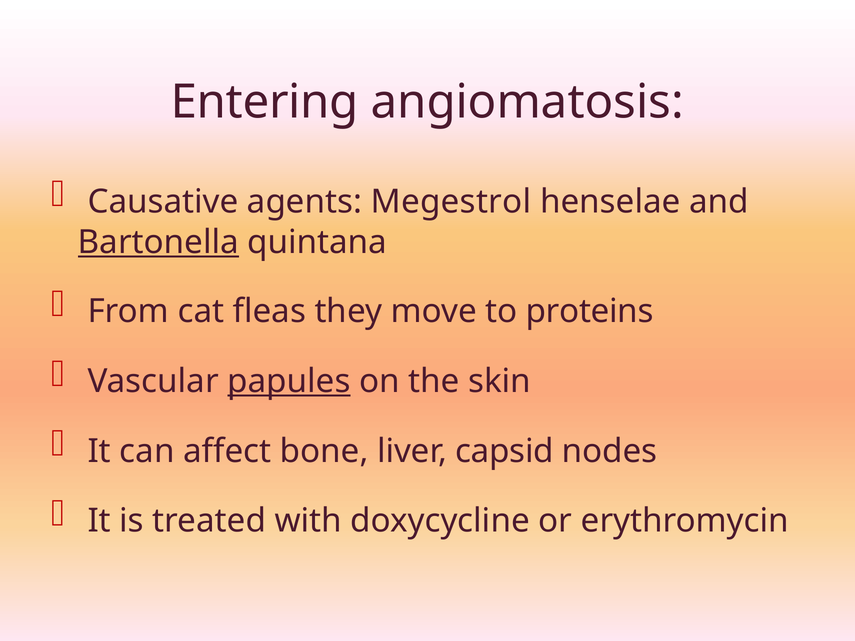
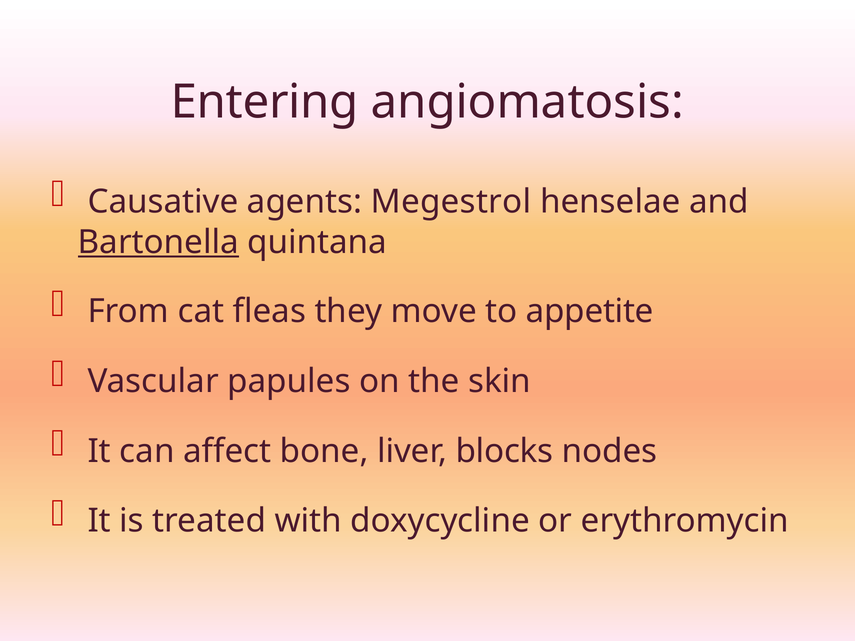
proteins: proteins -> appetite (590, 311)
papules underline: present -> none (289, 381)
capsid: capsid -> blocks (504, 451)
